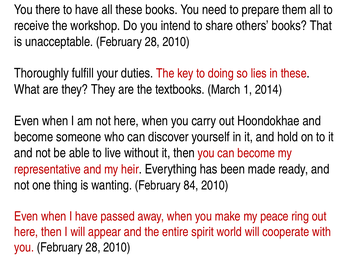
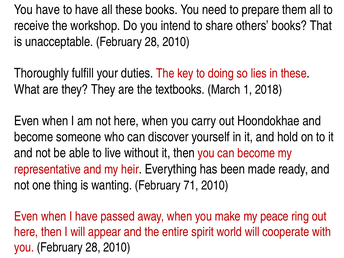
You there: there -> have (48, 10)
2014: 2014 -> 2018 (269, 90)
84: 84 -> 71 (191, 185)
